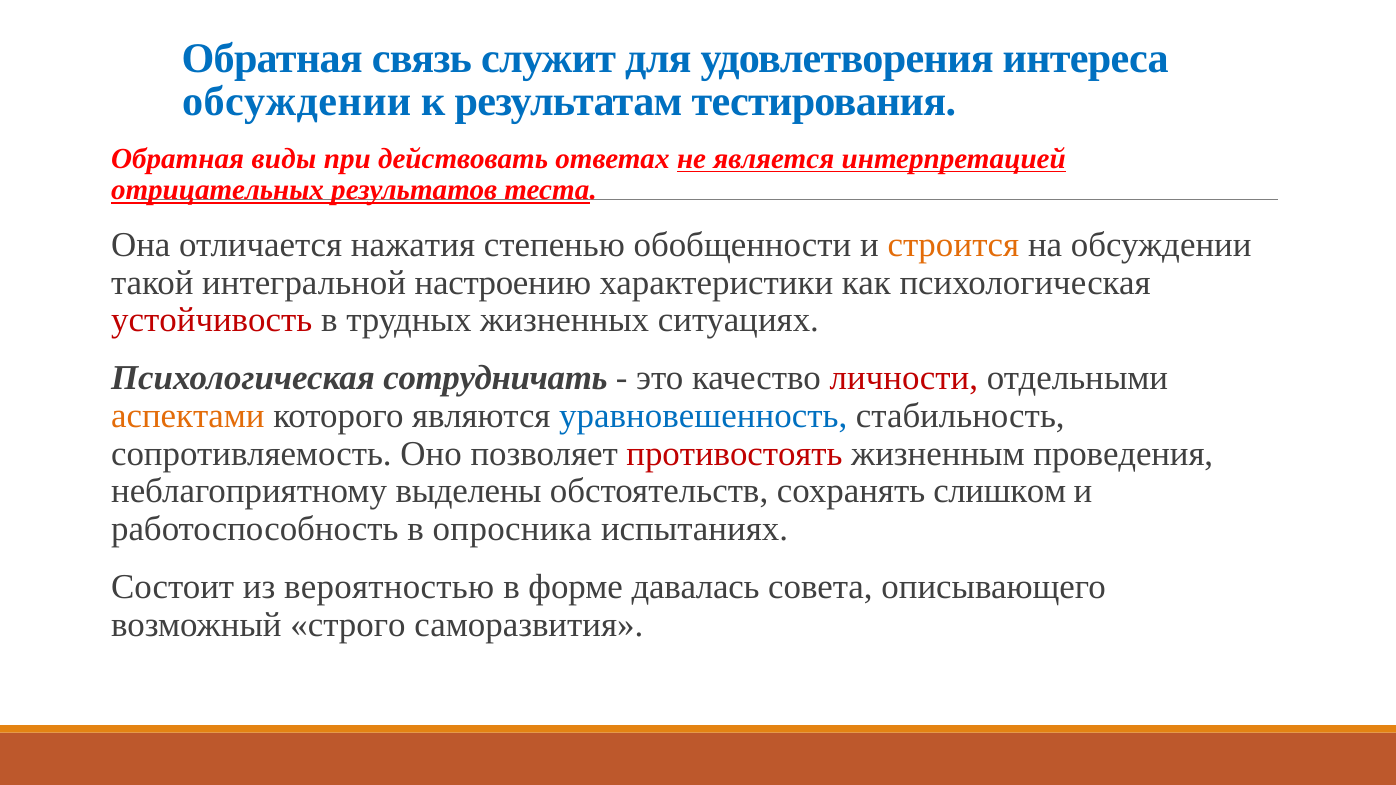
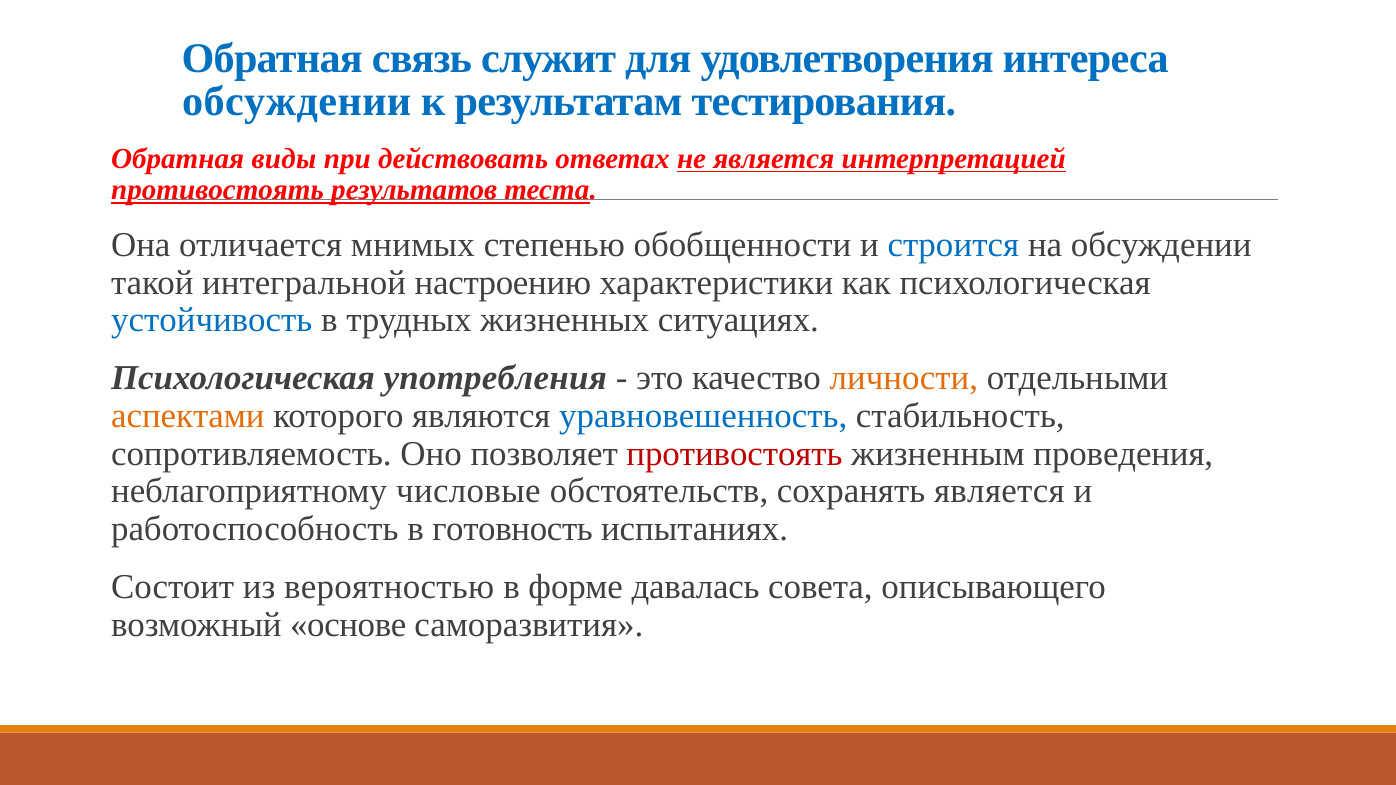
отрицательных: отрицательных -> противостоять (218, 190)
нажатия: нажатия -> мнимых (413, 245)
строится colour: orange -> blue (953, 245)
устойчивость colour: red -> blue (212, 320)
сотрудничать: сотрудничать -> употребления (495, 378)
личности colour: red -> orange (904, 378)
выделены: выделены -> числовые (468, 491)
сохранять слишком: слишком -> является (999, 491)
опросника: опросника -> готовность (513, 529)
строго: строго -> основе (348, 625)
